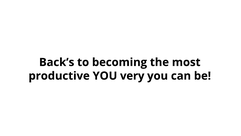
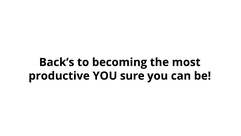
very: very -> sure (132, 76)
